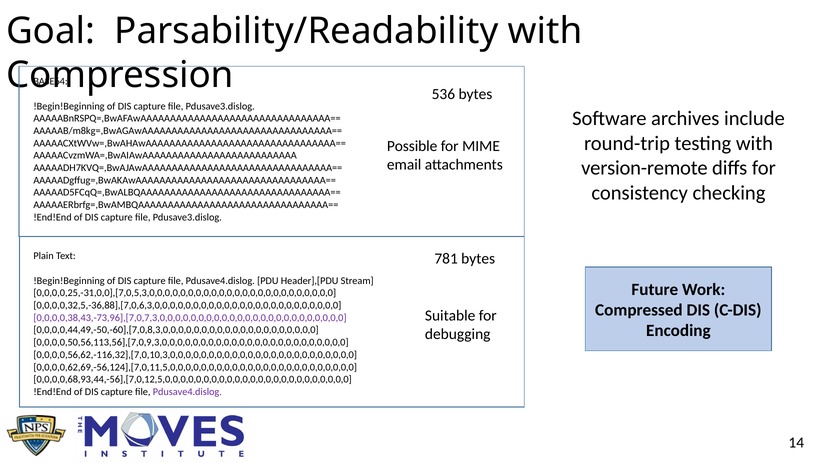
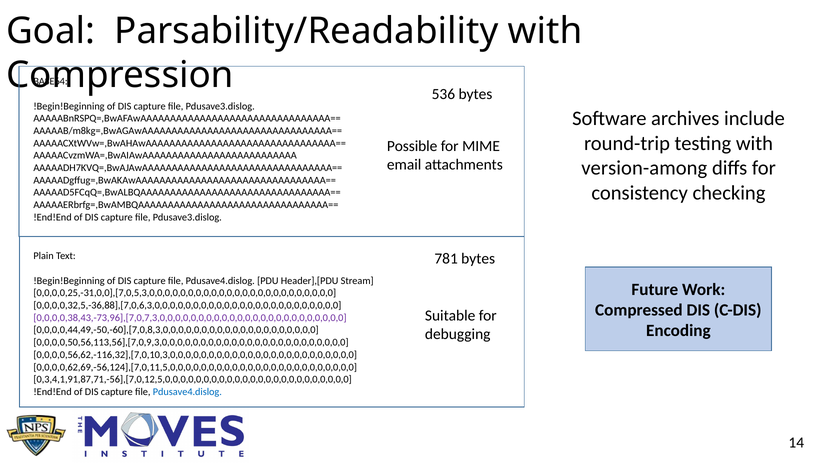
version-remote: version-remote -> version-among (644, 168)
0,0,0,0,68,93,44,-56],[7,0,12,5,0,0,0,0,0,0,0,0,0,0,0,0,0,0,0,0,0,0,0,0,0,0,0,0: 0,0,0,0,68,93,44,-56],[7,0,12,5,0,0,0,0,0,0,0,0,0,0,0,0,0,0,0,0,0,0,0,0,0,0,0,0 -> 0,3,4,1,91,87,71,-56],[7,0,12,5,0,0,0,0,0,0,0,0,0,0,0,0,0,0,0,0,0,0,0,0,0,0,0,0 (193, 379)
Pdusave4.dislog colour: purple -> blue (187, 392)
